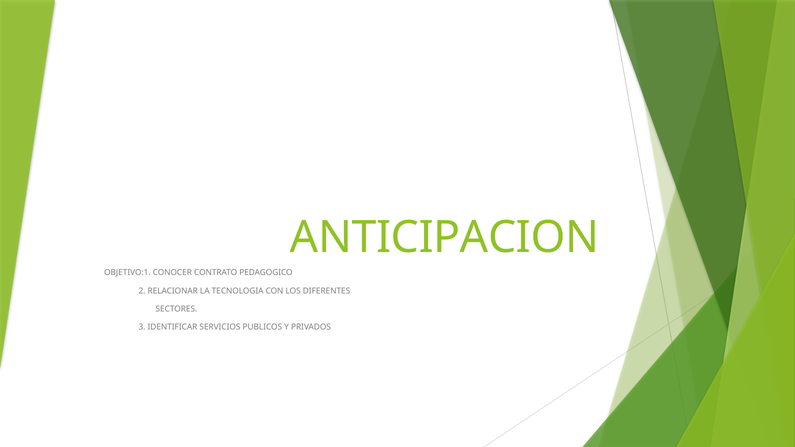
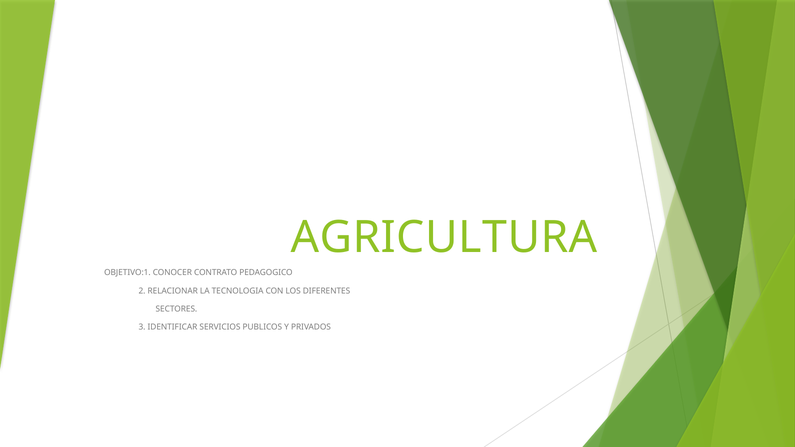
ANTICIPACION: ANTICIPACION -> AGRICULTURA (444, 237)
